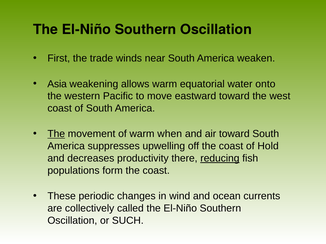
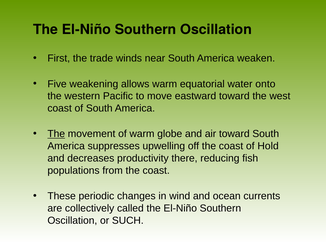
Asia: Asia -> Five (57, 84)
when: when -> globe (170, 134)
reducing underline: present -> none (220, 159)
form: form -> from (113, 171)
